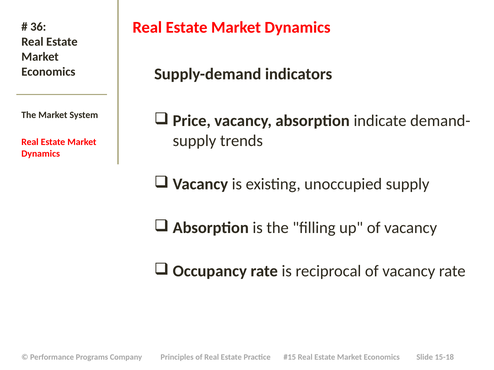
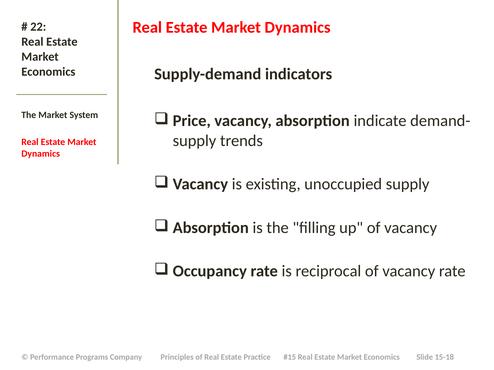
36: 36 -> 22 (38, 27)
